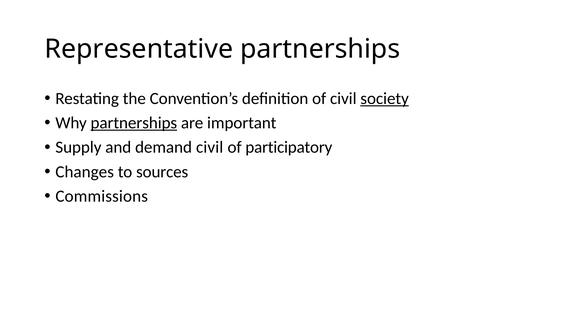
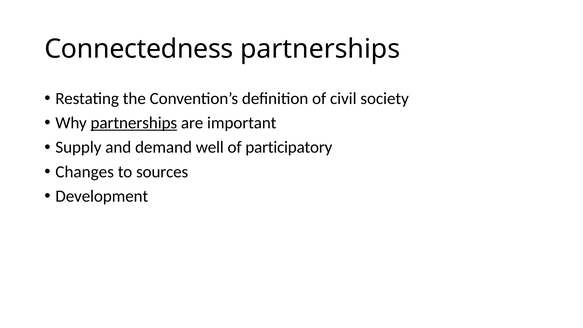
Representative: Representative -> Connectedness (139, 49)
society underline: present -> none (385, 99)
demand civil: civil -> well (210, 147)
Commissions: Commissions -> Development (102, 196)
